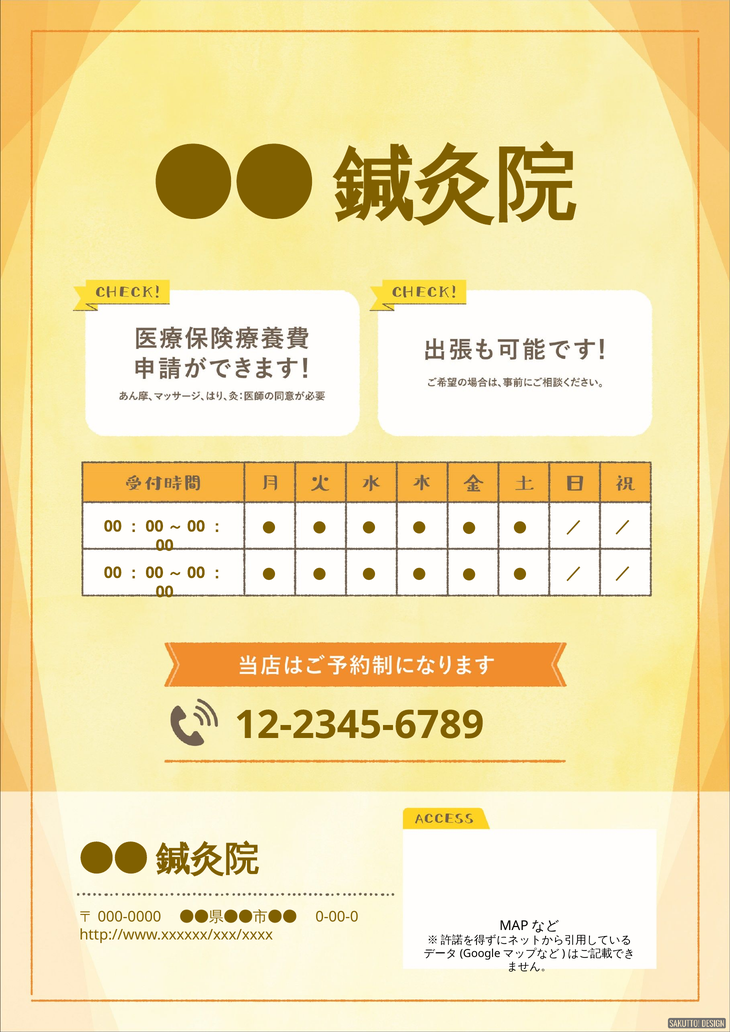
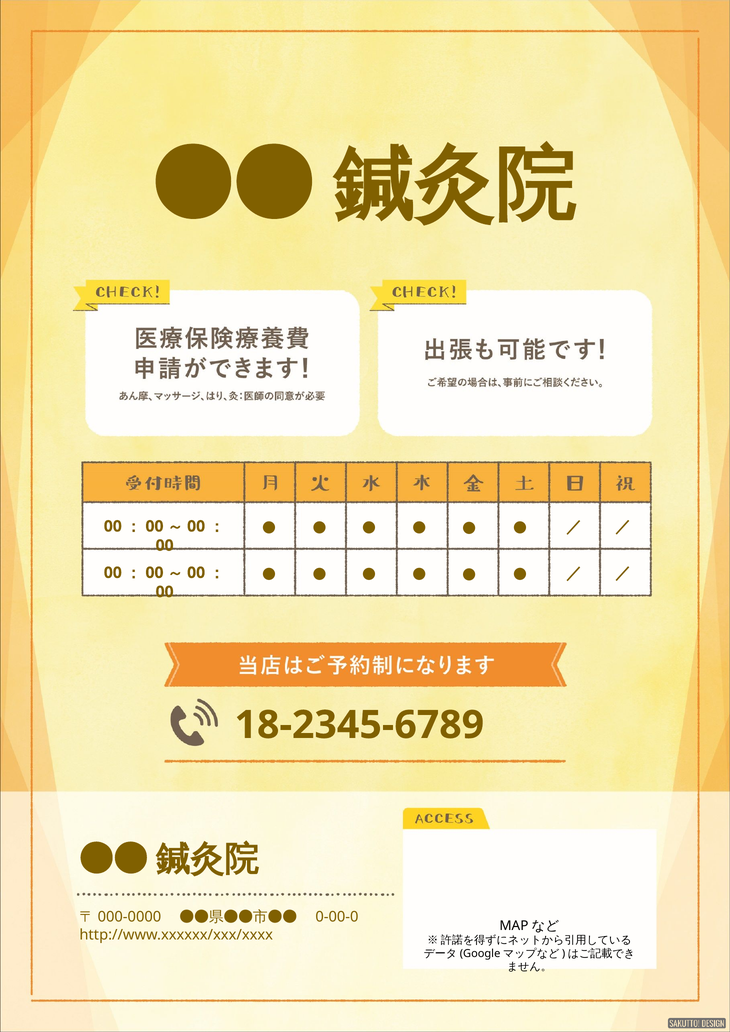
12-2345-6789: 12-2345-6789 -> 18-2345-6789 (359, 725)
